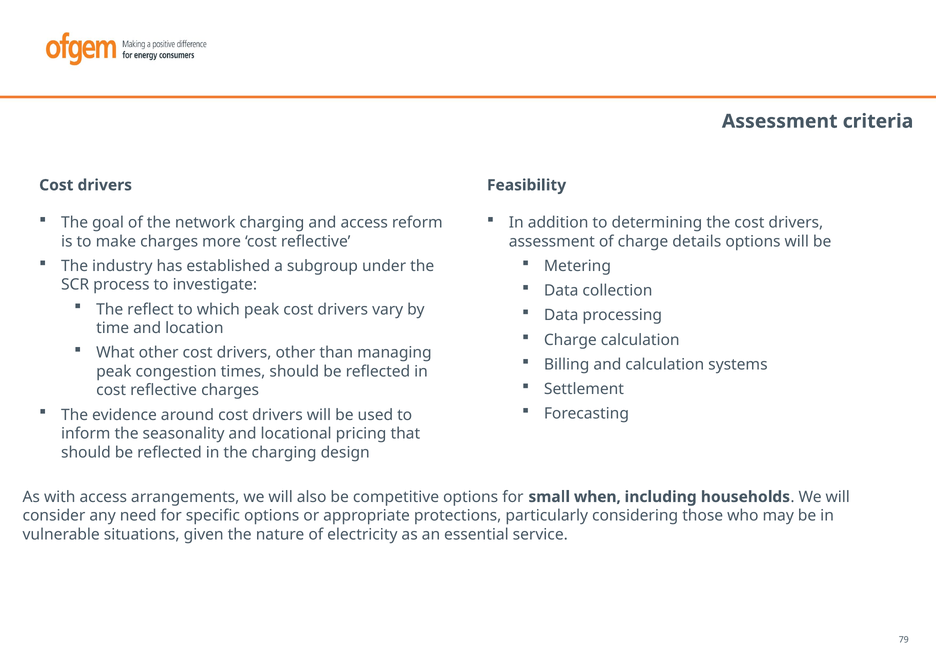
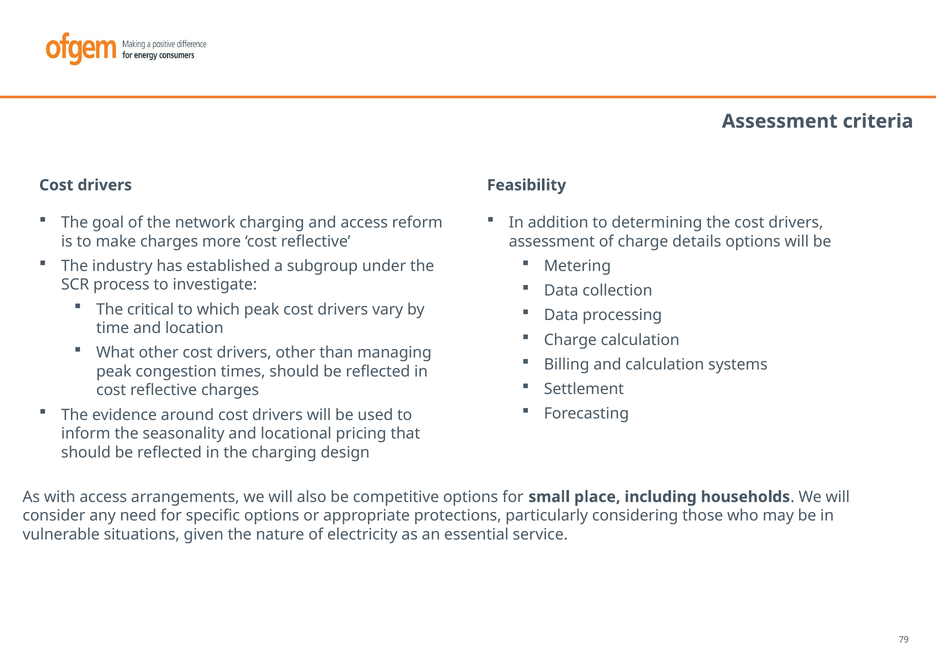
reflect: reflect -> critical (151, 309)
when: when -> place (597, 497)
